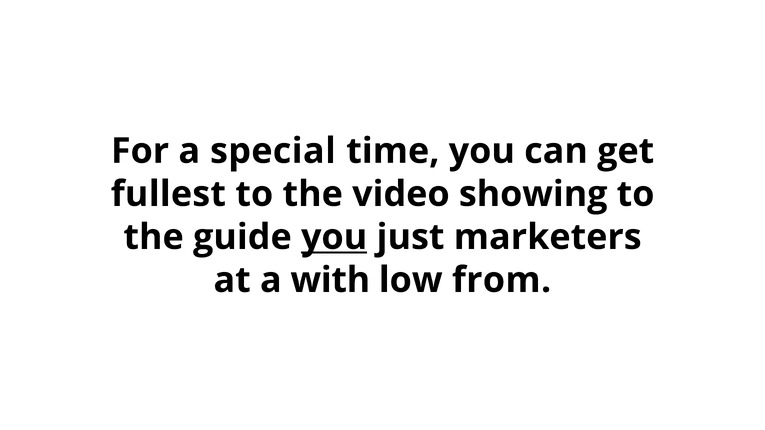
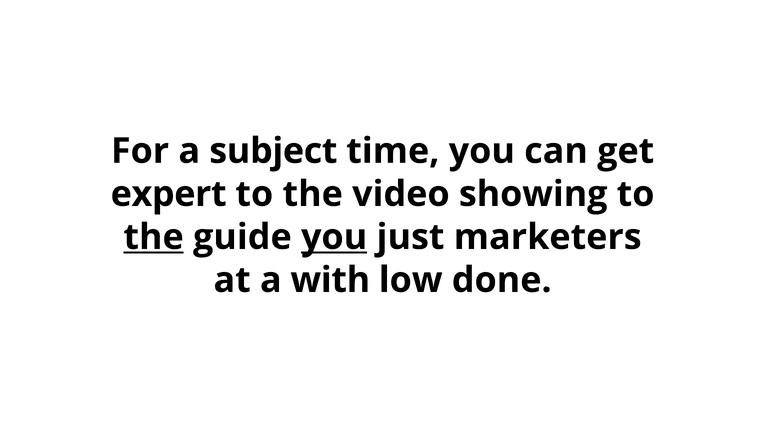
special: special -> subject (273, 151)
fullest: fullest -> expert (169, 194)
the underline: none -> present (154, 237)
from: from -> done (502, 280)
